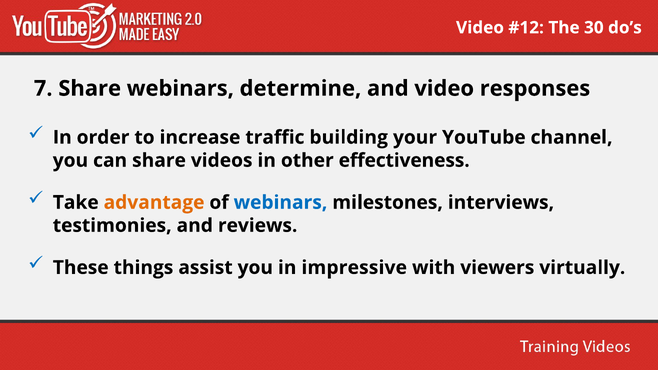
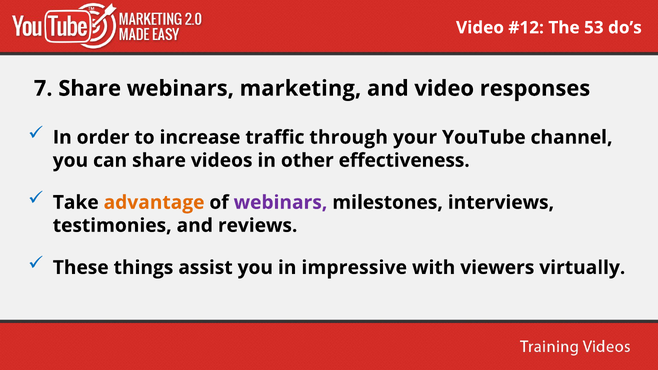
30: 30 -> 53 (594, 28)
determine: determine -> marketing (300, 89)
building: building -> through (349, 137)
webinars colour: blue -> purple (280, 203)
